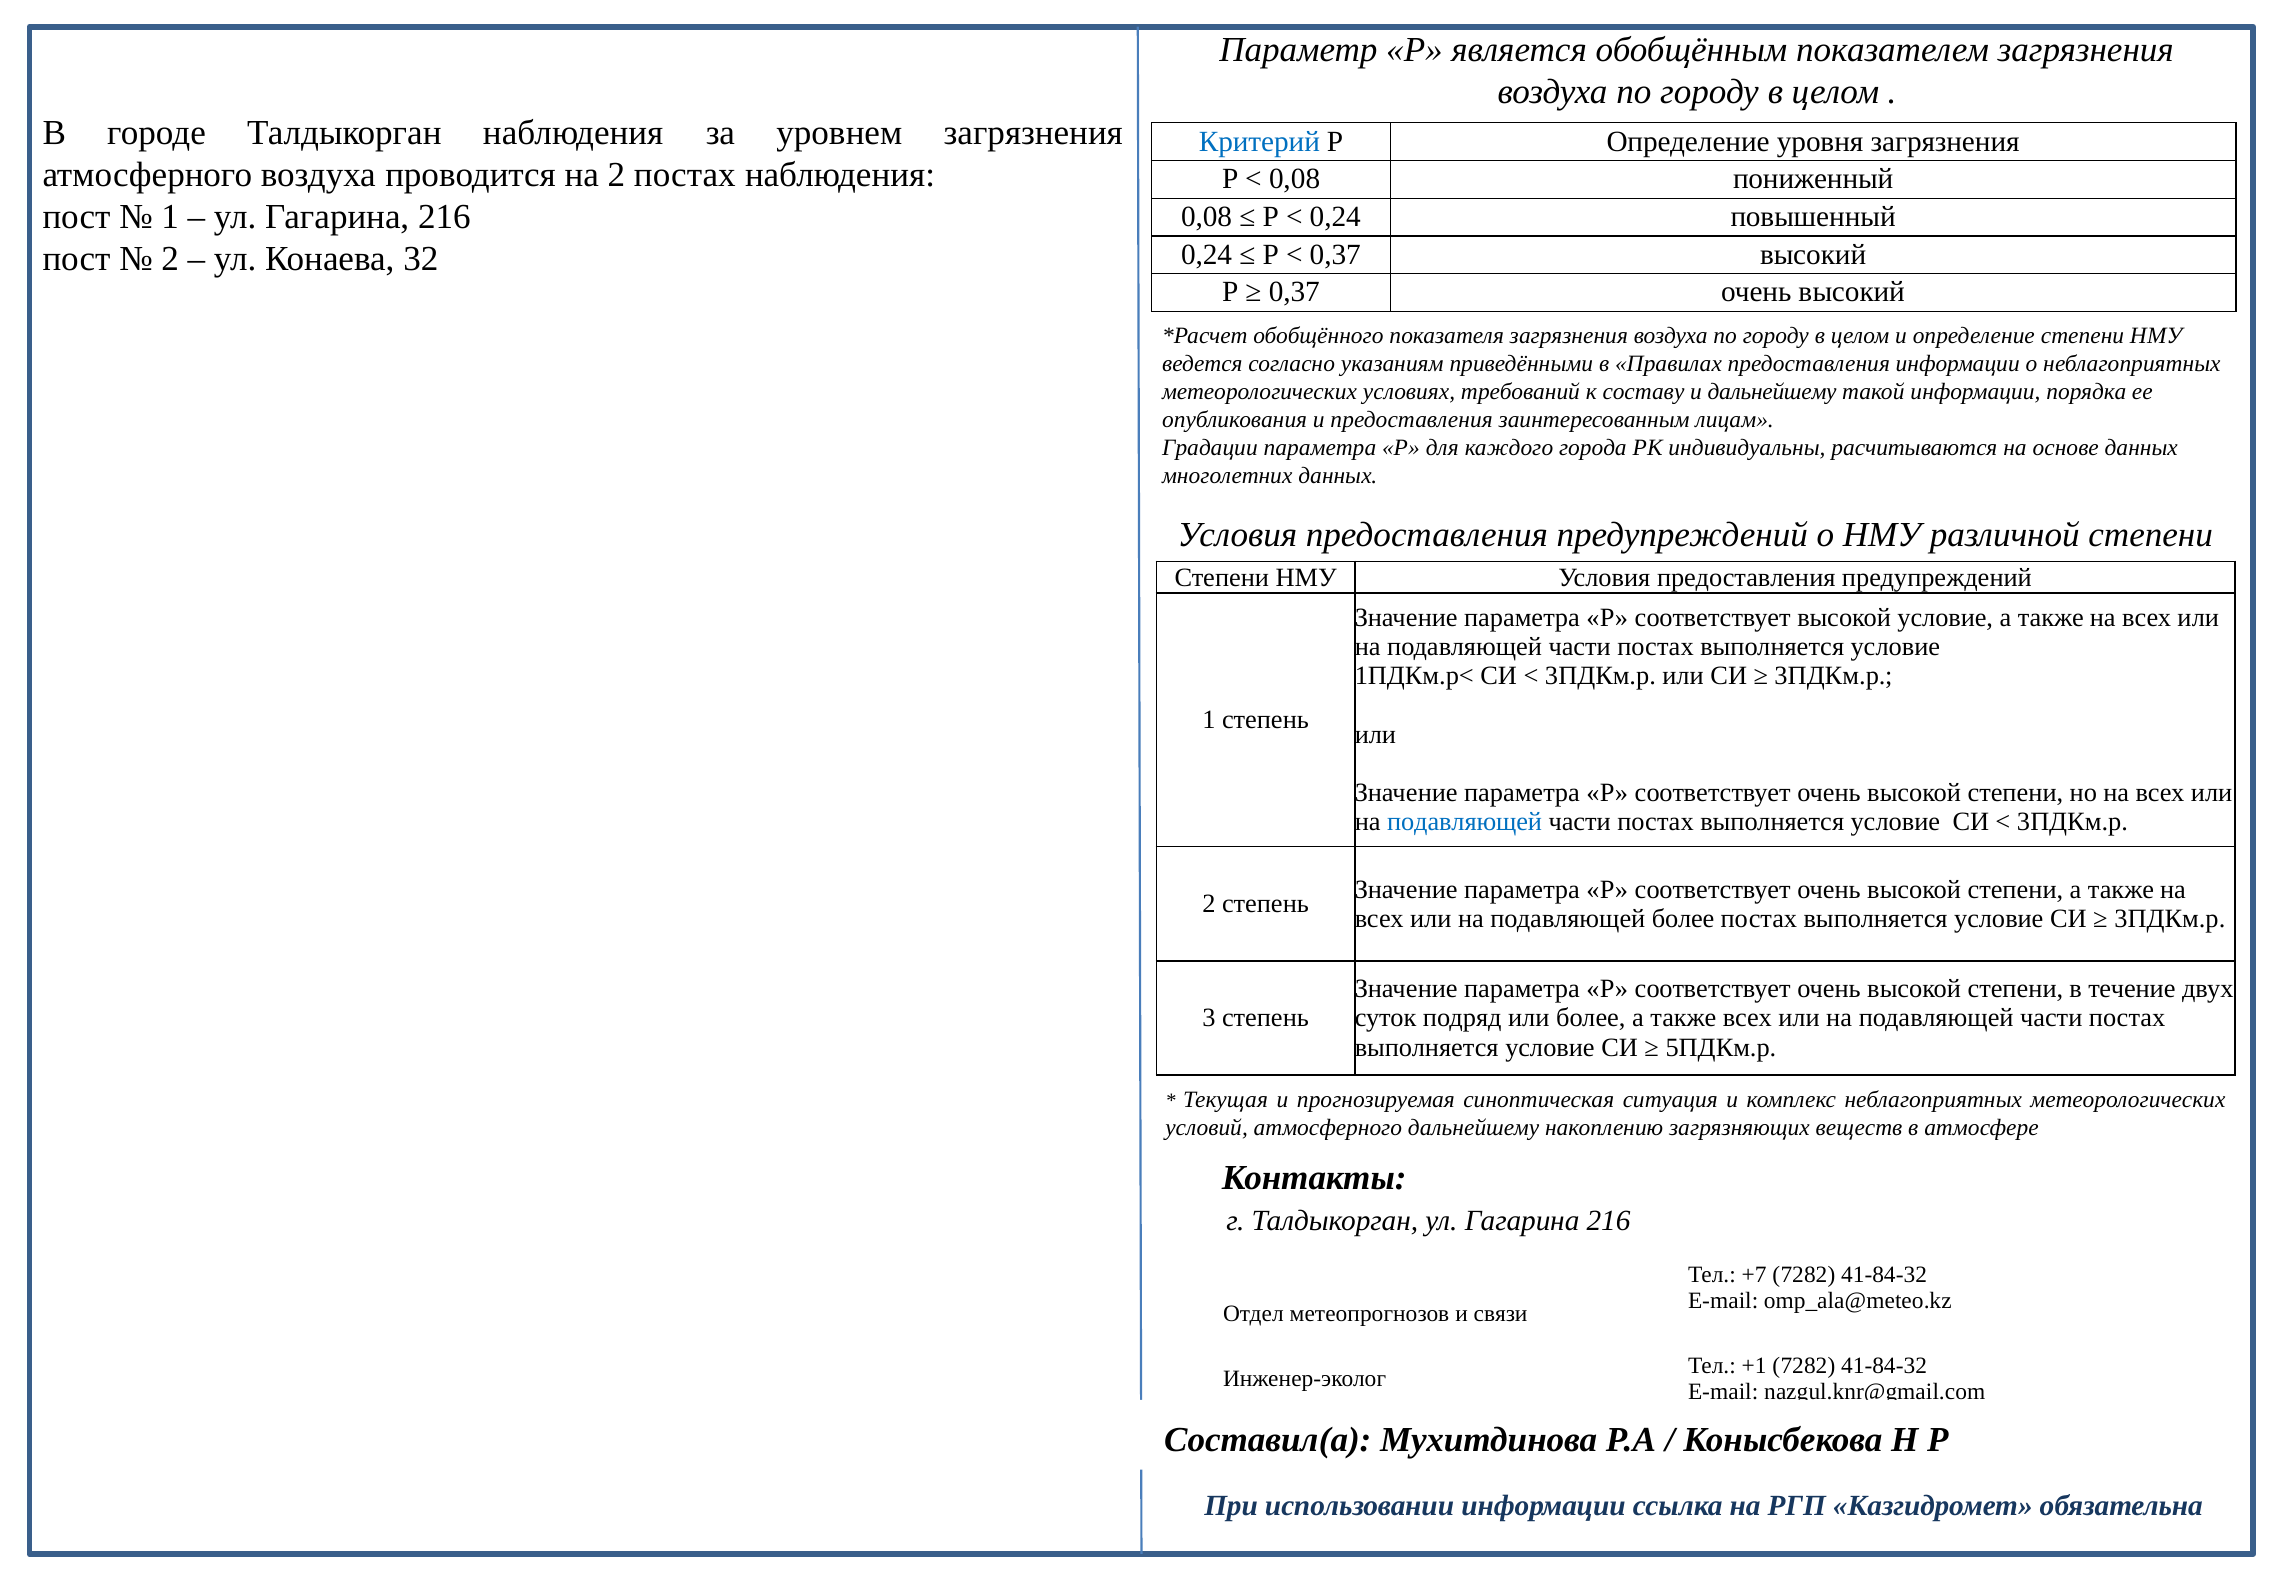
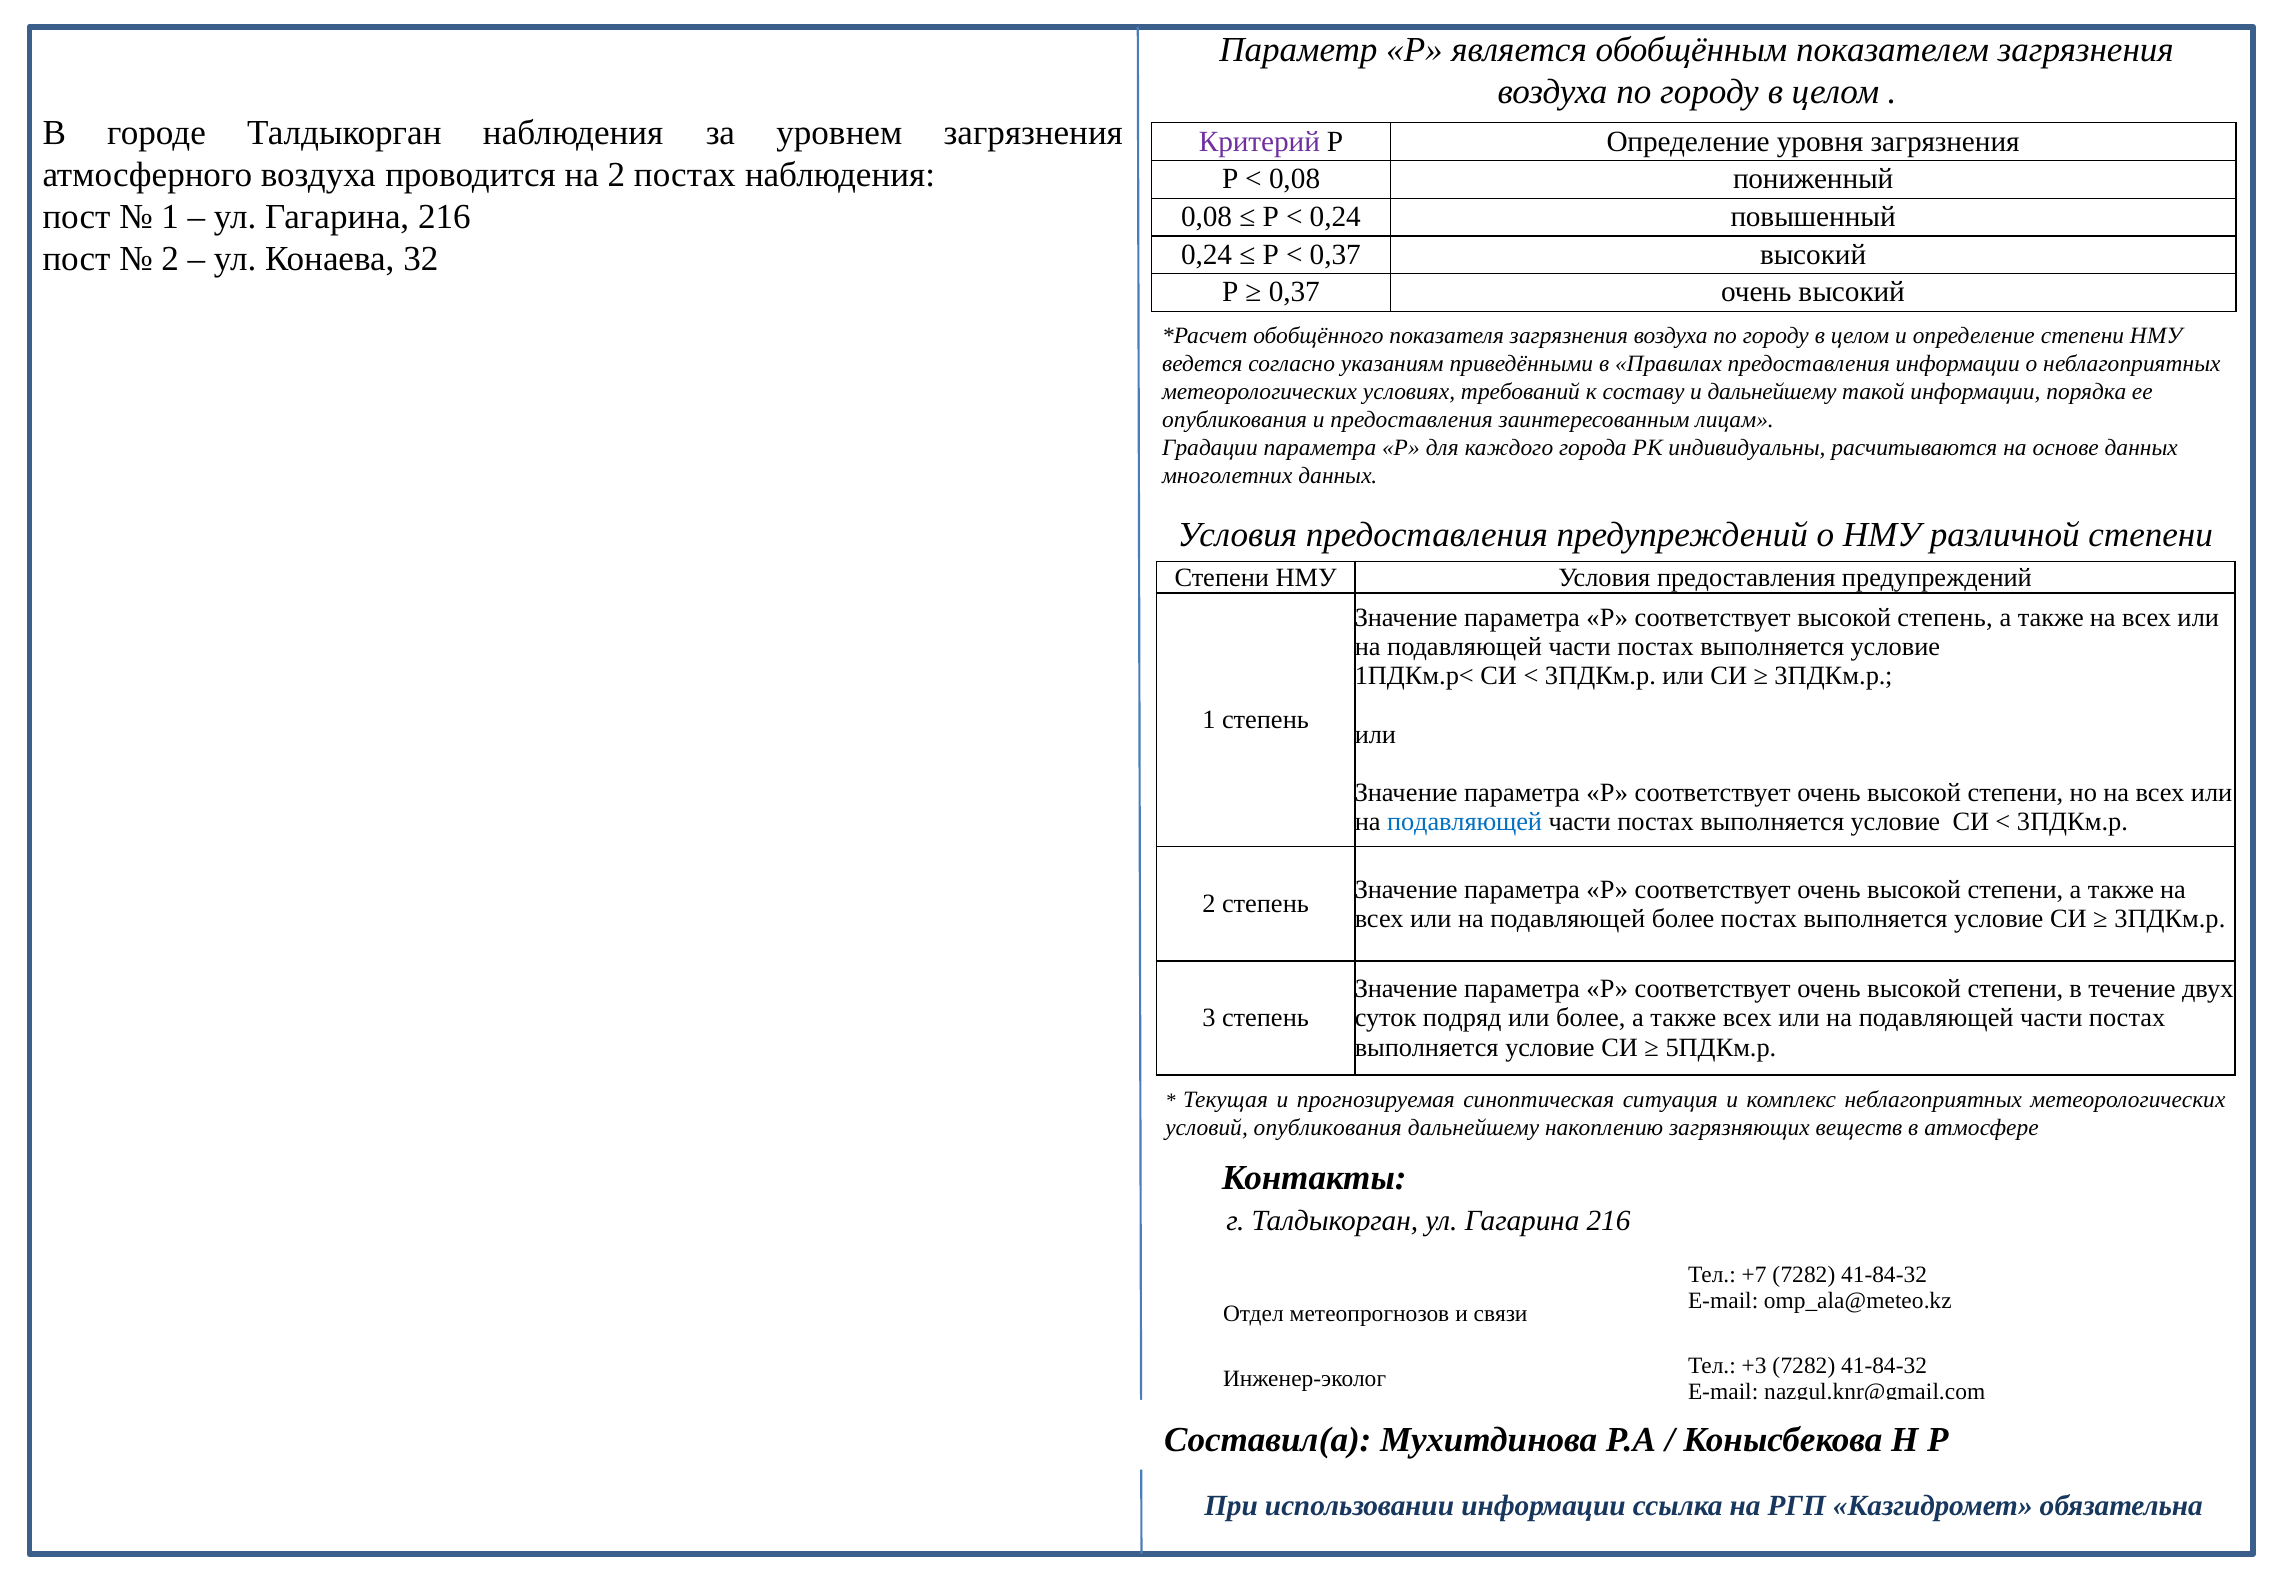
Критерий colour: blue -> purple (1259, 141)
высокой условие: условие -> степень (1945, 618)
условий атмосферного: атмосферного -> опубликования (1328, 1128)
+1: +1 -> +3 (1754, 1365)
